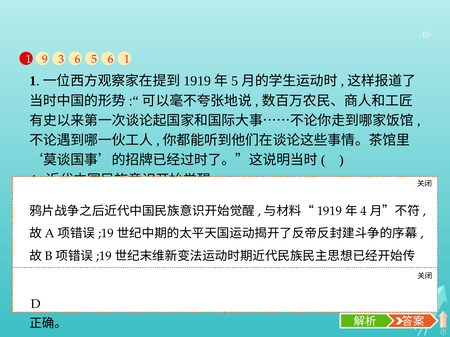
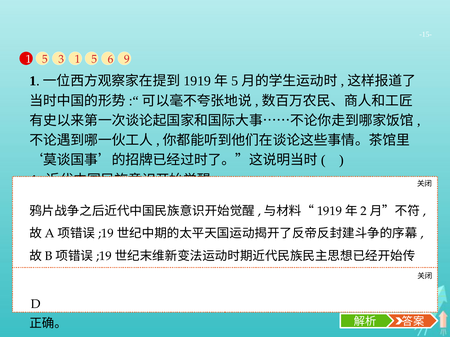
9: 9 -> 5 (45, 59)
3 6: 6 -> 1 (78, 59)
6 1: 1 -> 9 (127, 59)
4: 4 -> 2 (364, 211)
